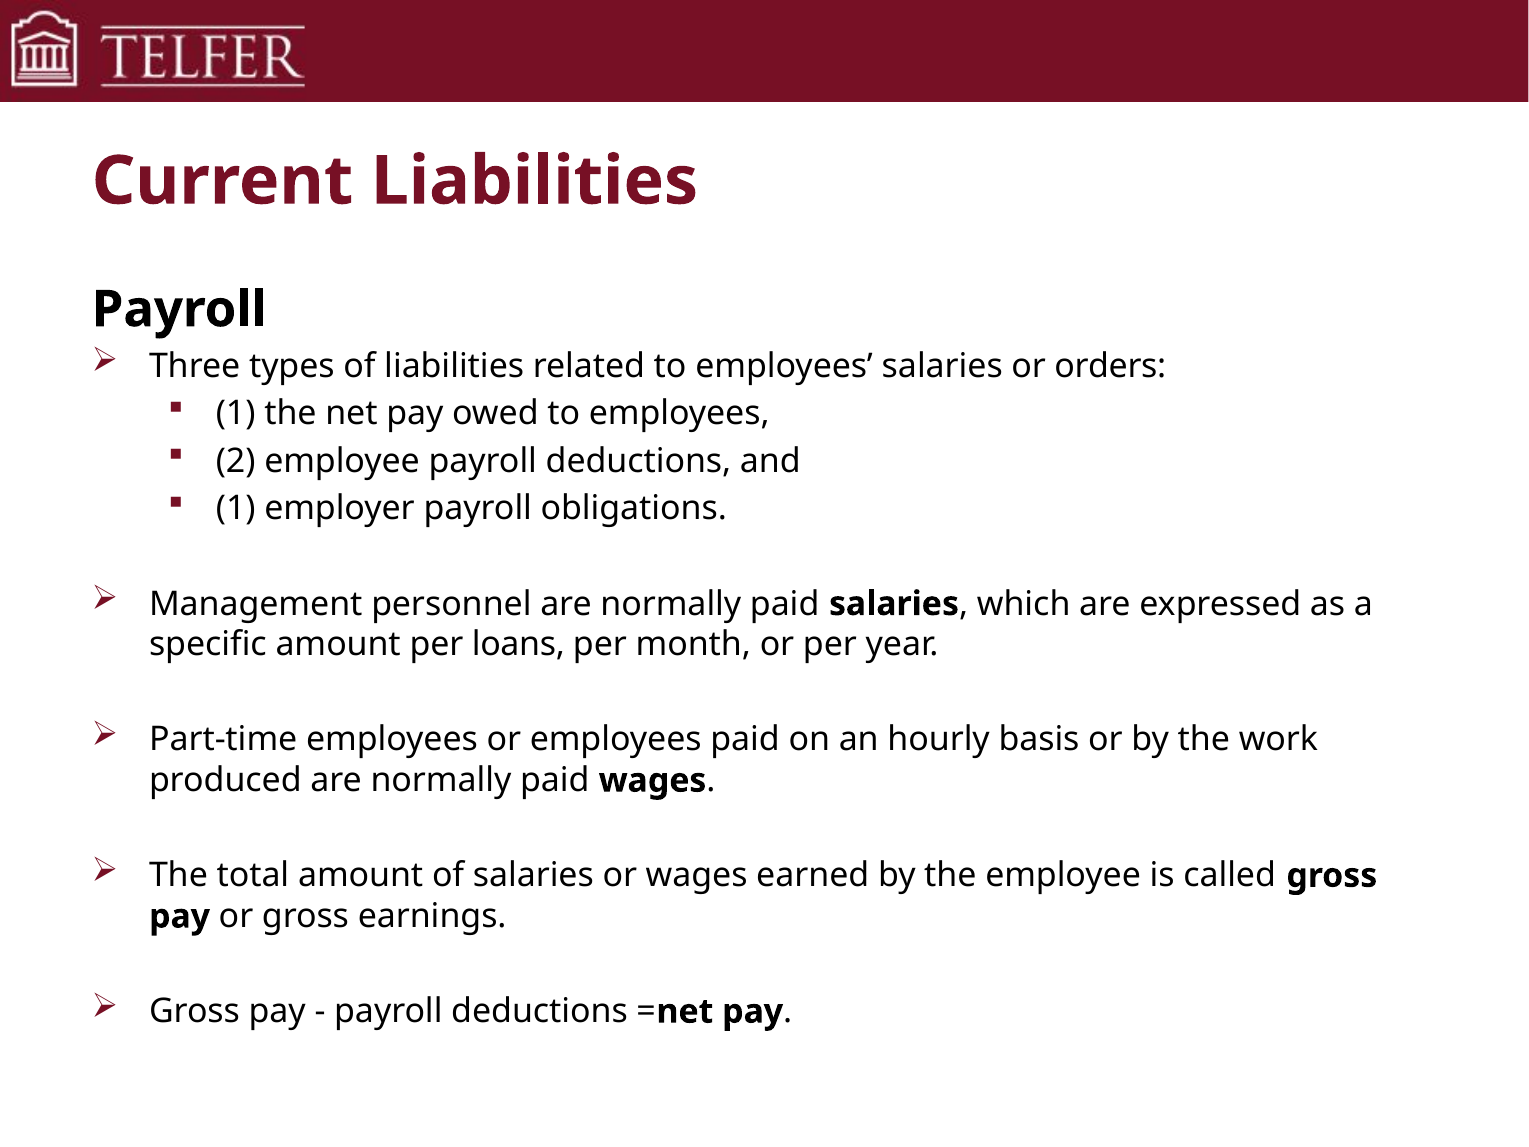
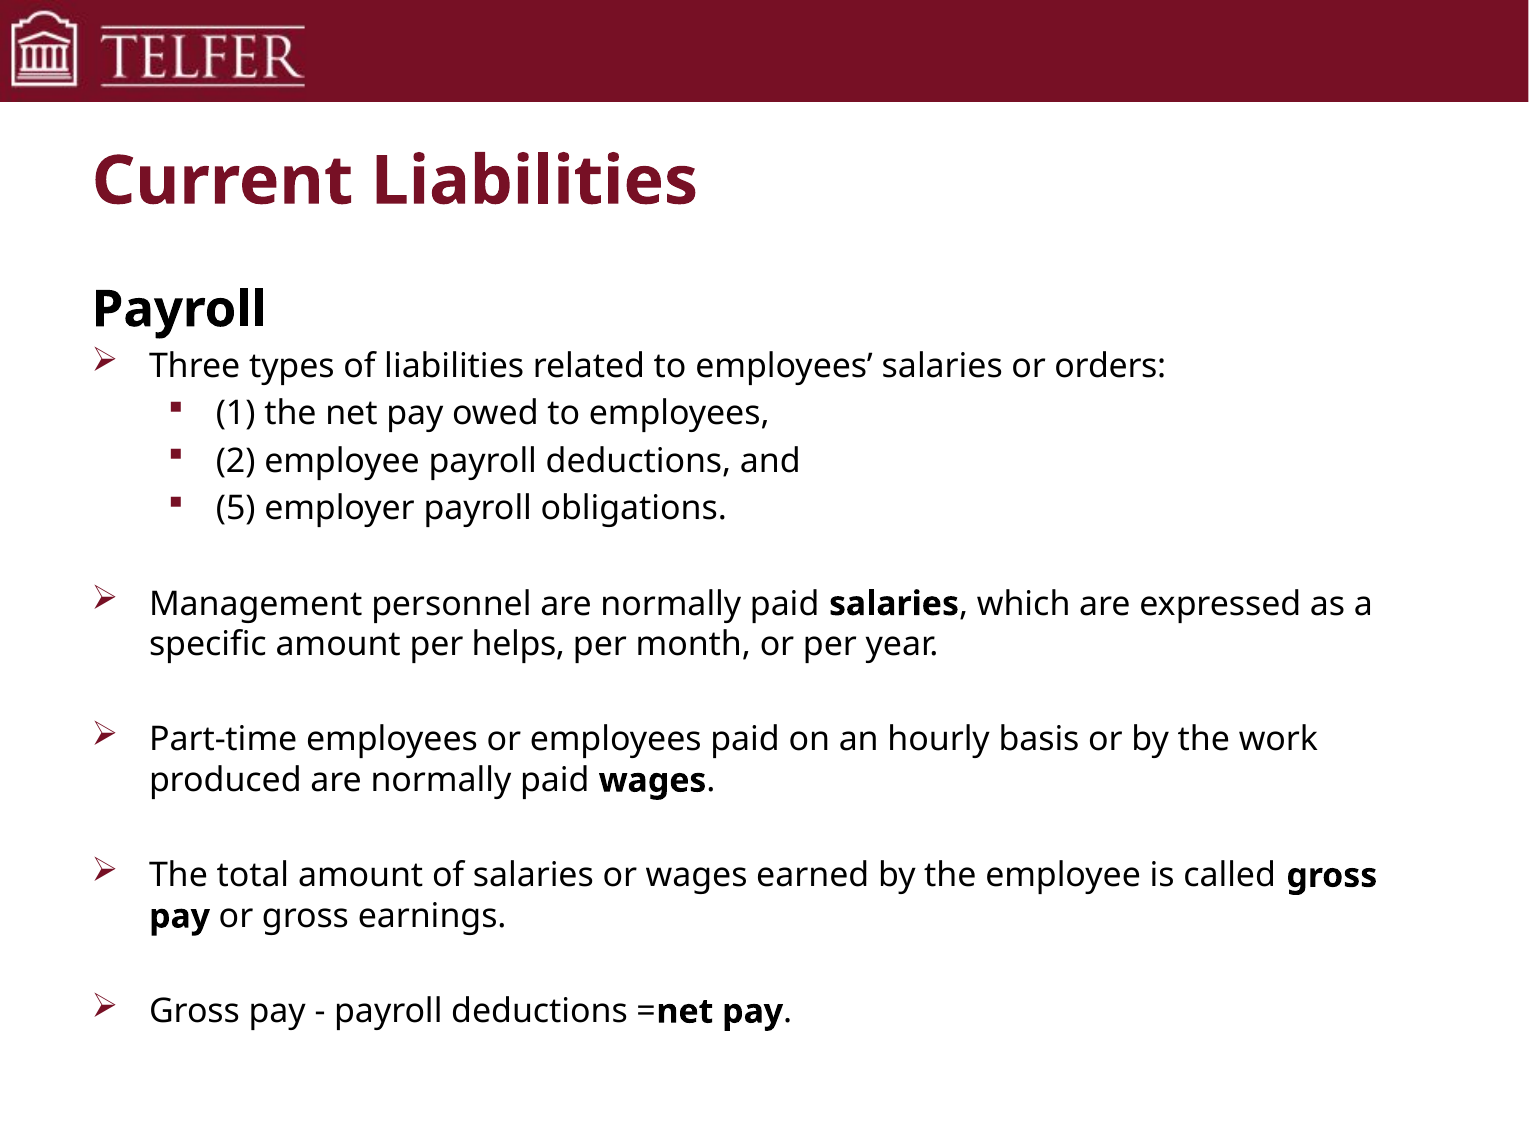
1: 1 -> 5 (236, 509)
loans: loans -> helps (518, 644)
